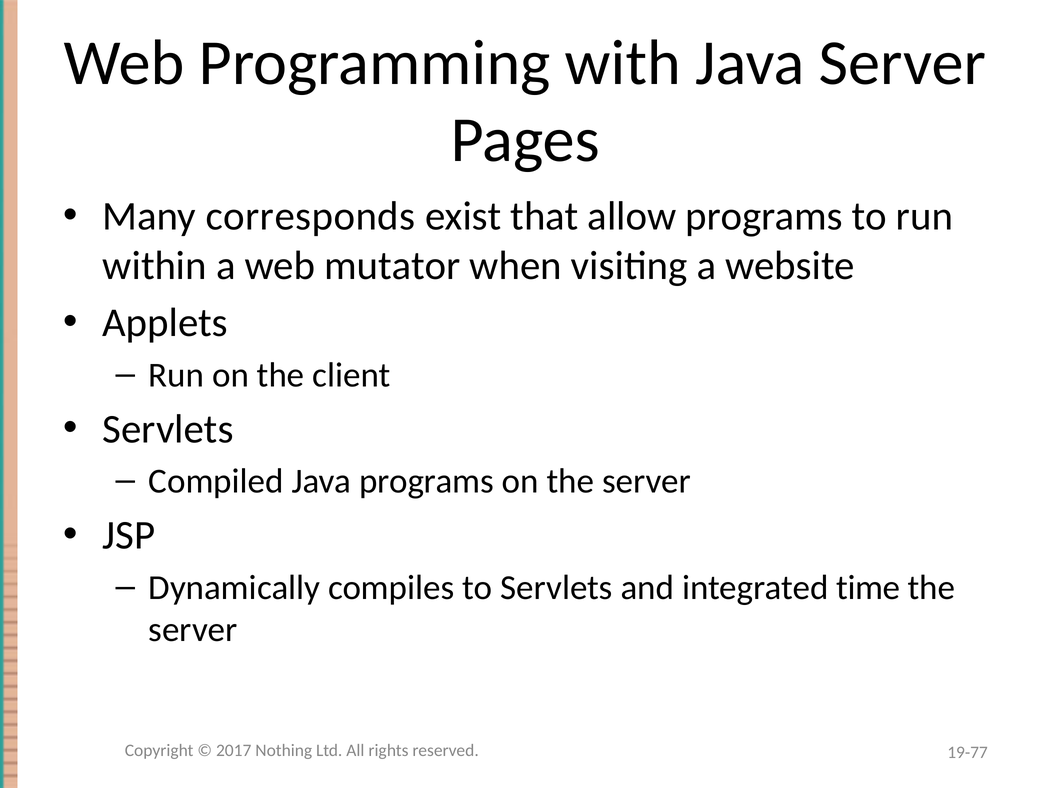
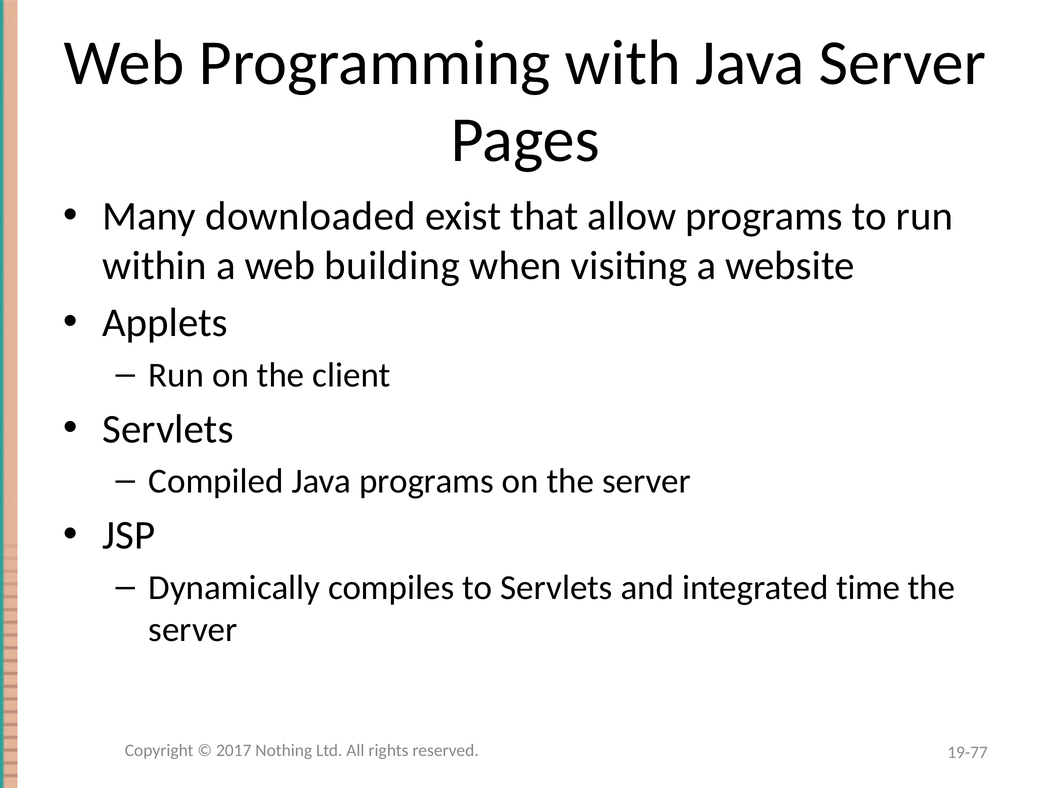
corresponds: corresponds -> downloaded (310, 217)
mutator: mutator -> building (392, 266)
